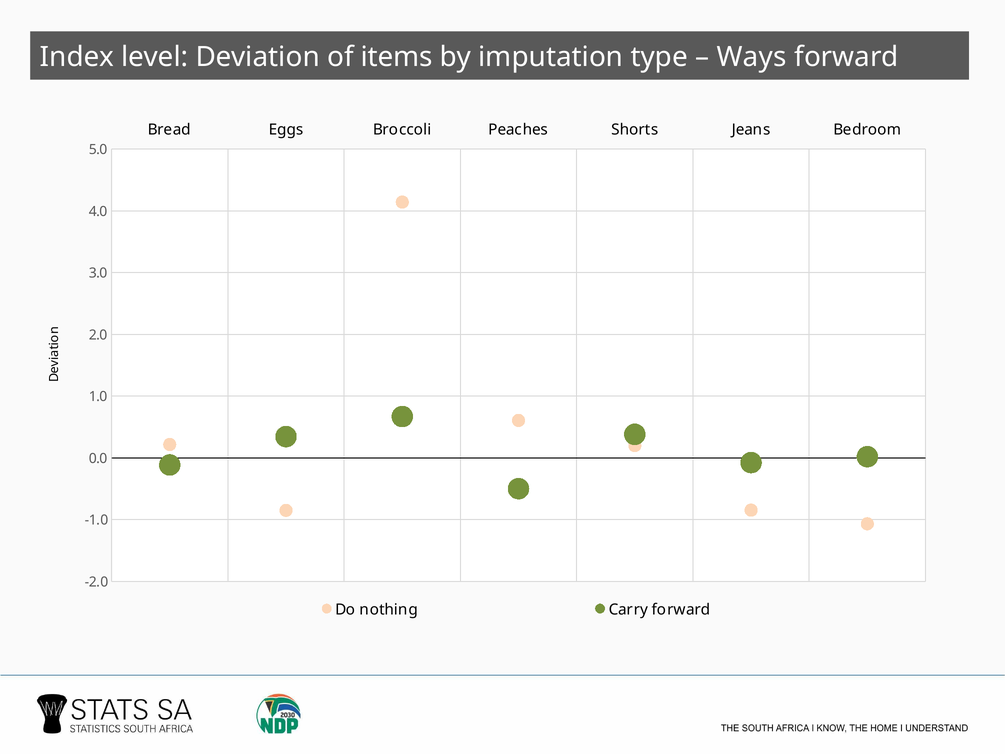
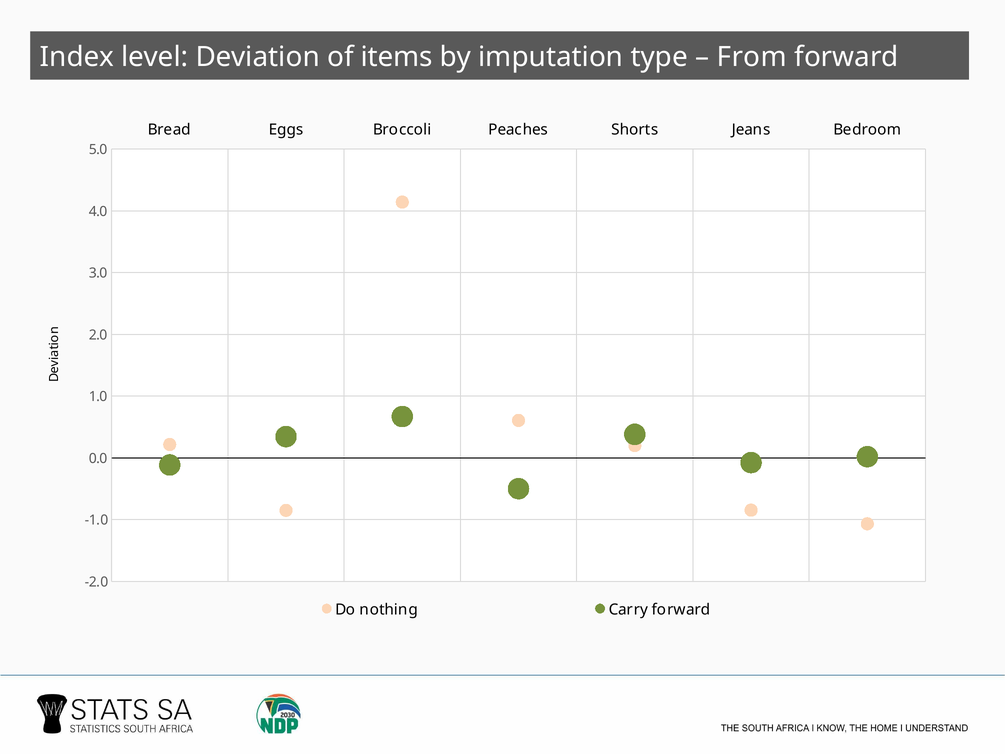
Ways: Ways -> From (752, 57)
